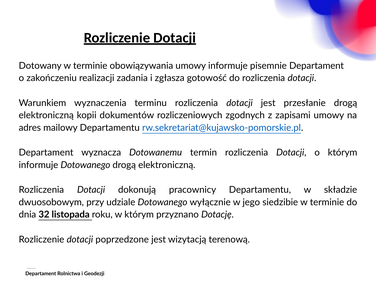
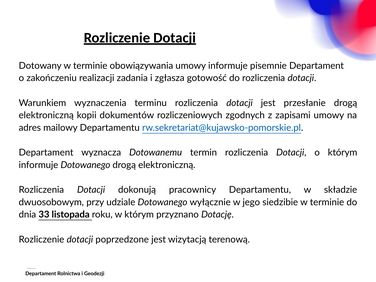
32: 32 -> 33 (44, 215)
